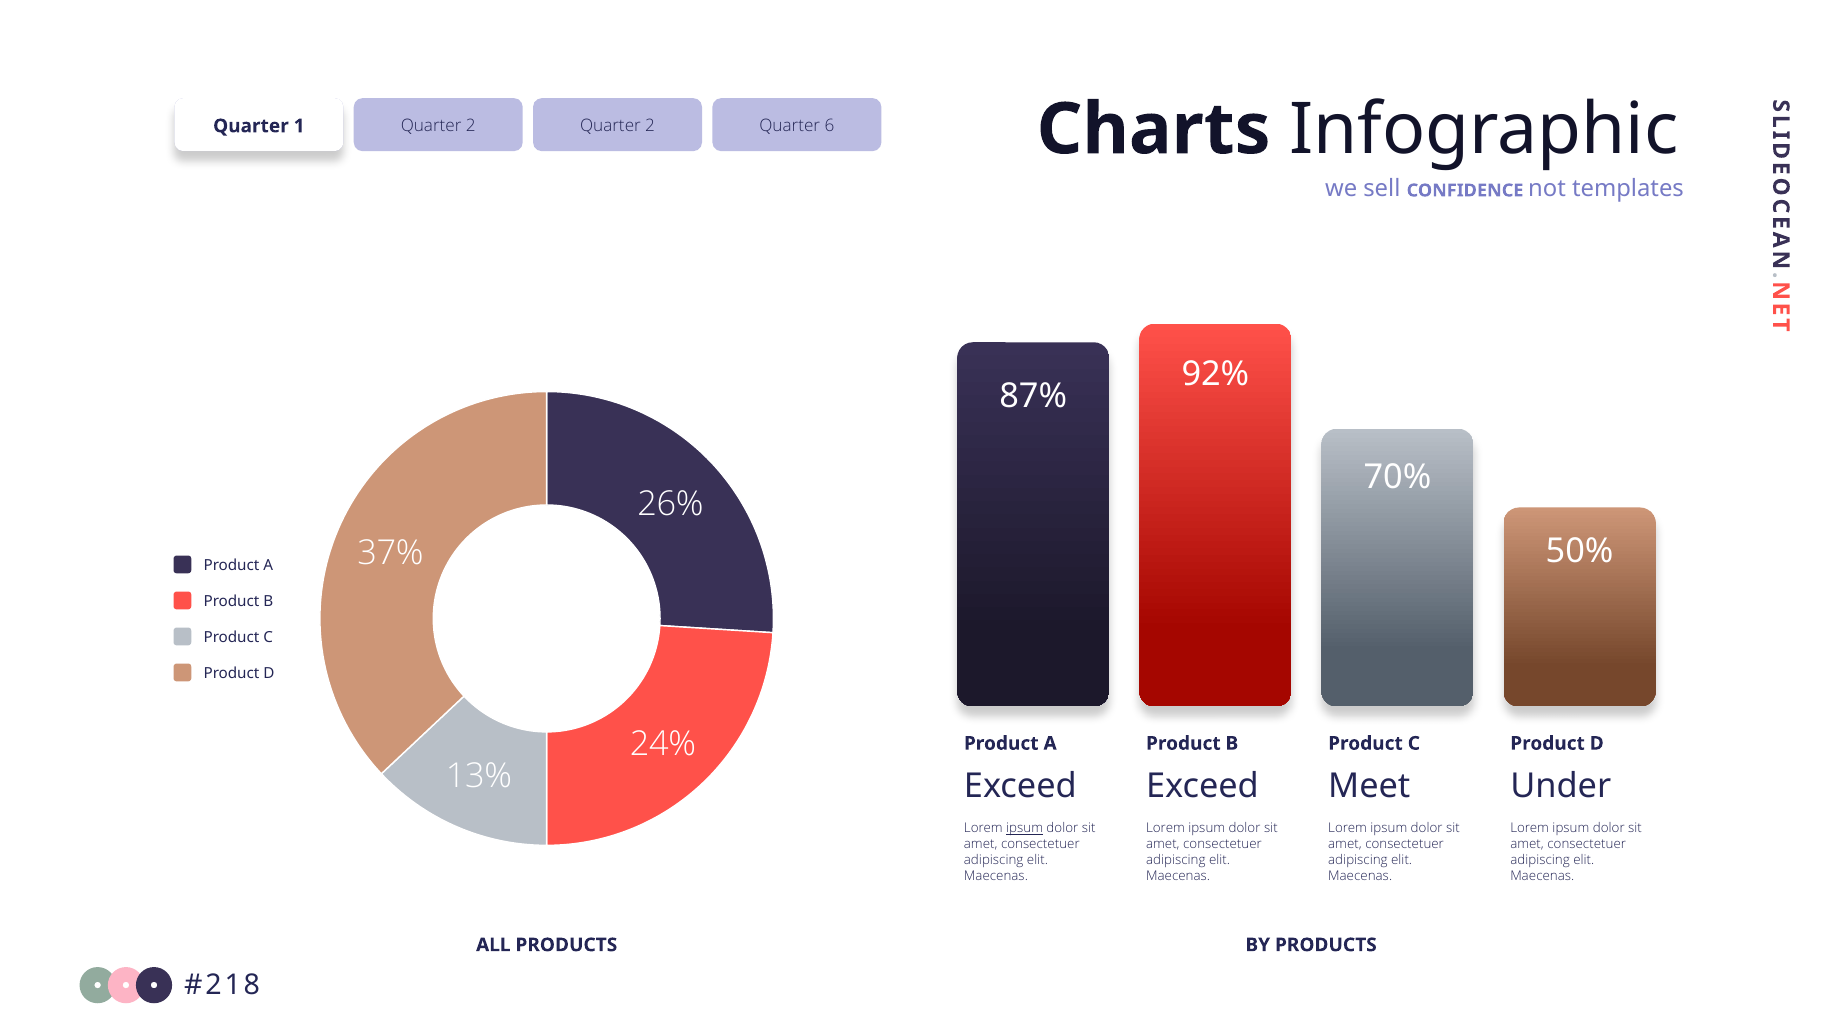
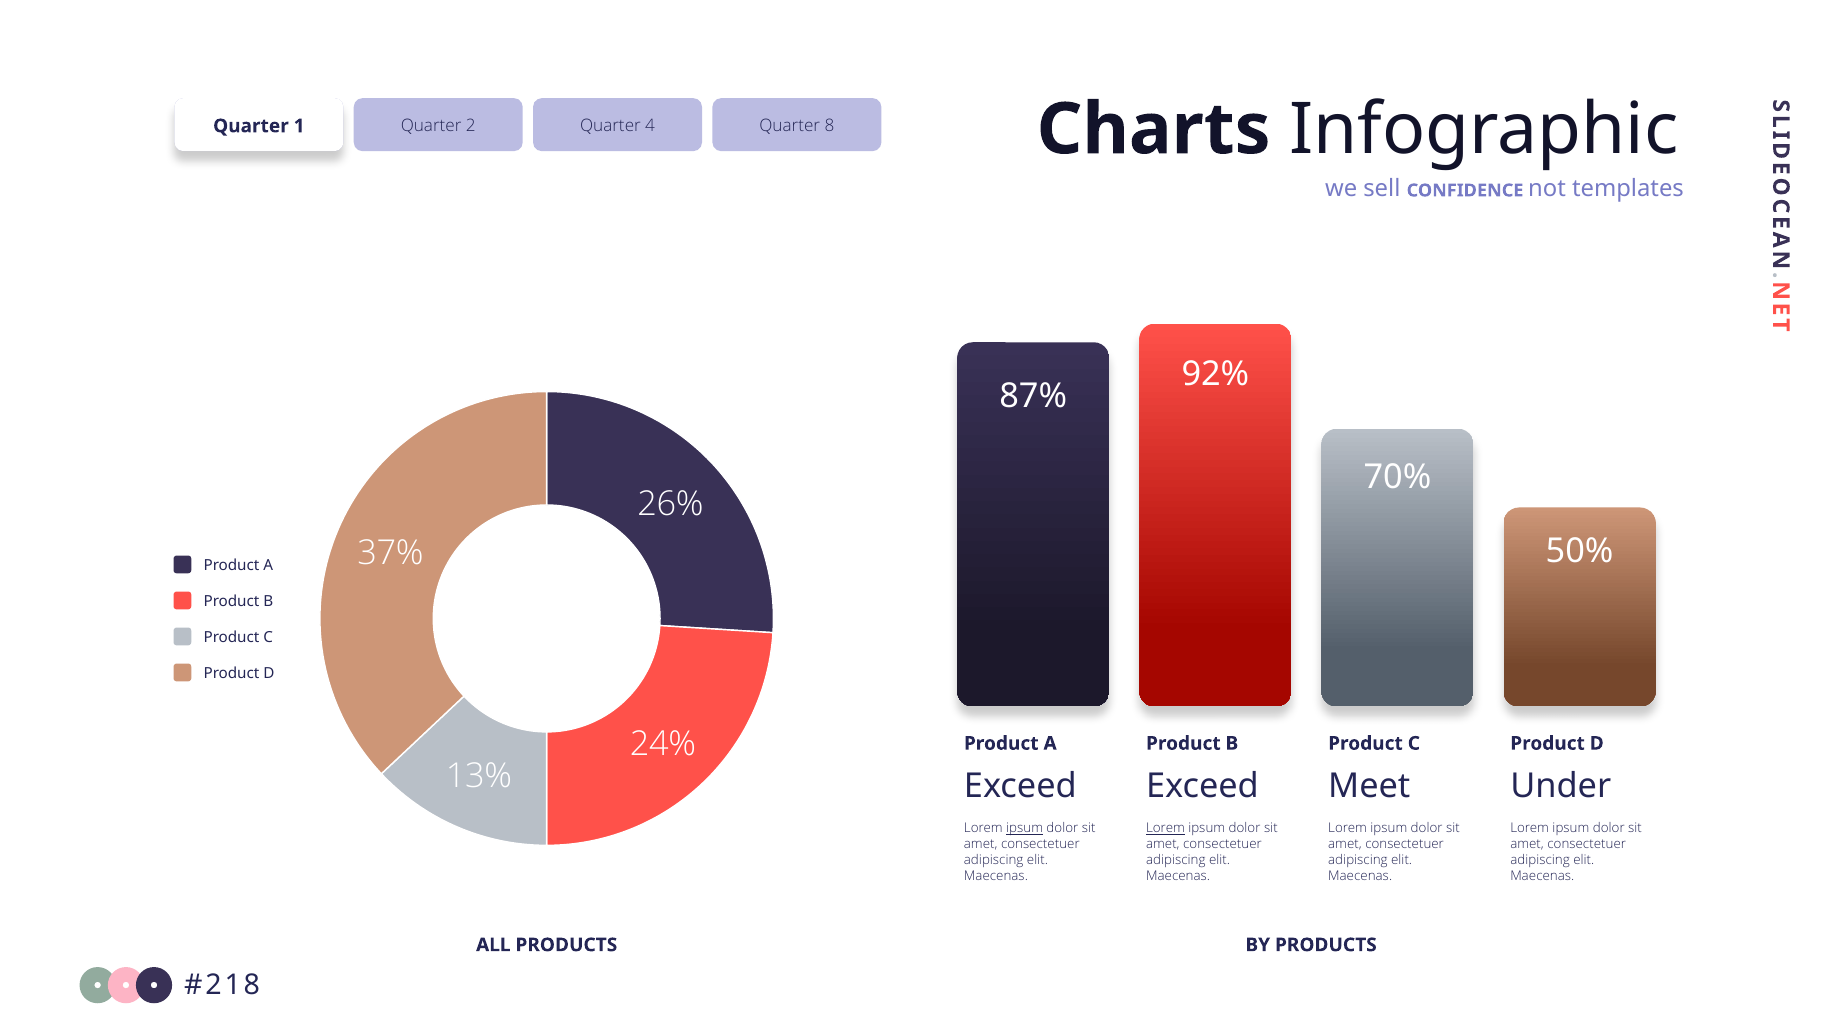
1 Quarter 2: 2 -> 4 (650, 126)
6: 6 -> 8 (829, 126)
Lorem underline: none -> present (1165, 828)
